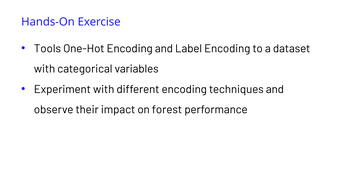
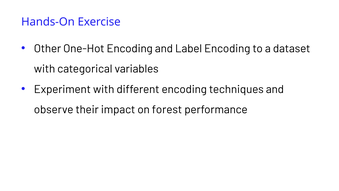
Tools: Tools -> Other (48, 49)
